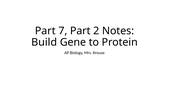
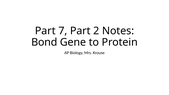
Build: Build -> Bond (44, 42)
